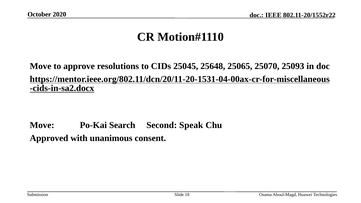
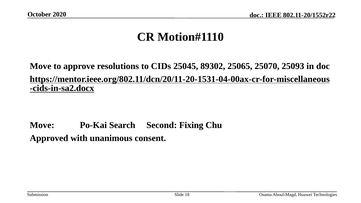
25648: 25648 -> 89302 (213, 66)
Speak: Speak -> Fixing (191, 125)
